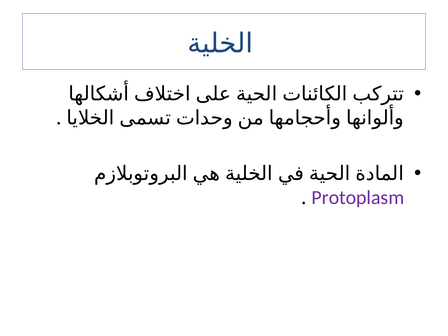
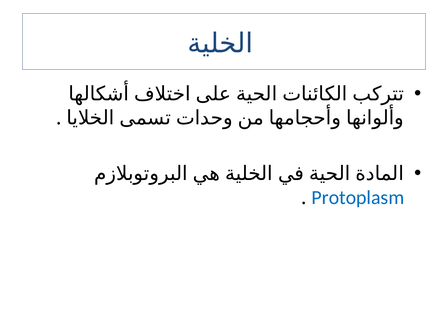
Protoplasm colour: purple -> blue (358, 198)
